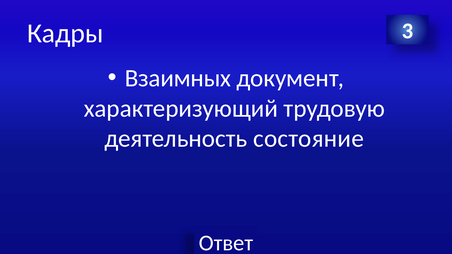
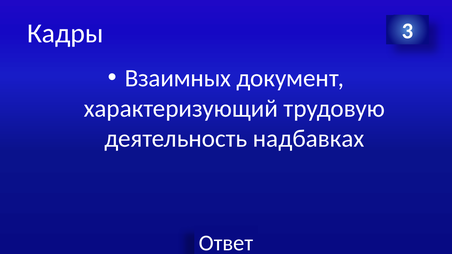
состояние: состояние -> надбавках (309, 139)
